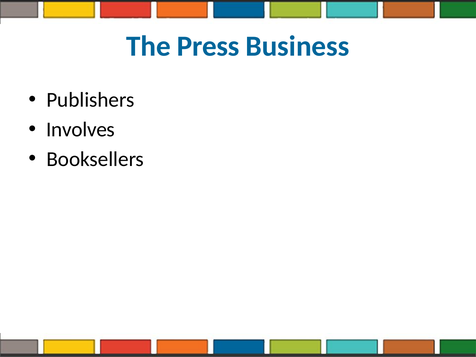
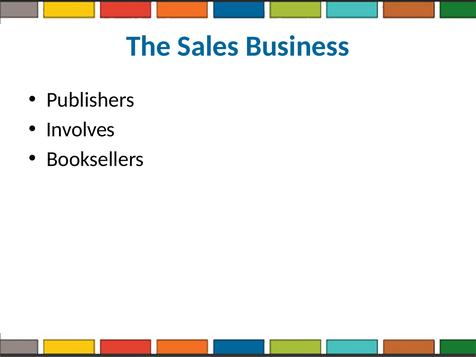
Press: Press -> Sales (208, 46)
